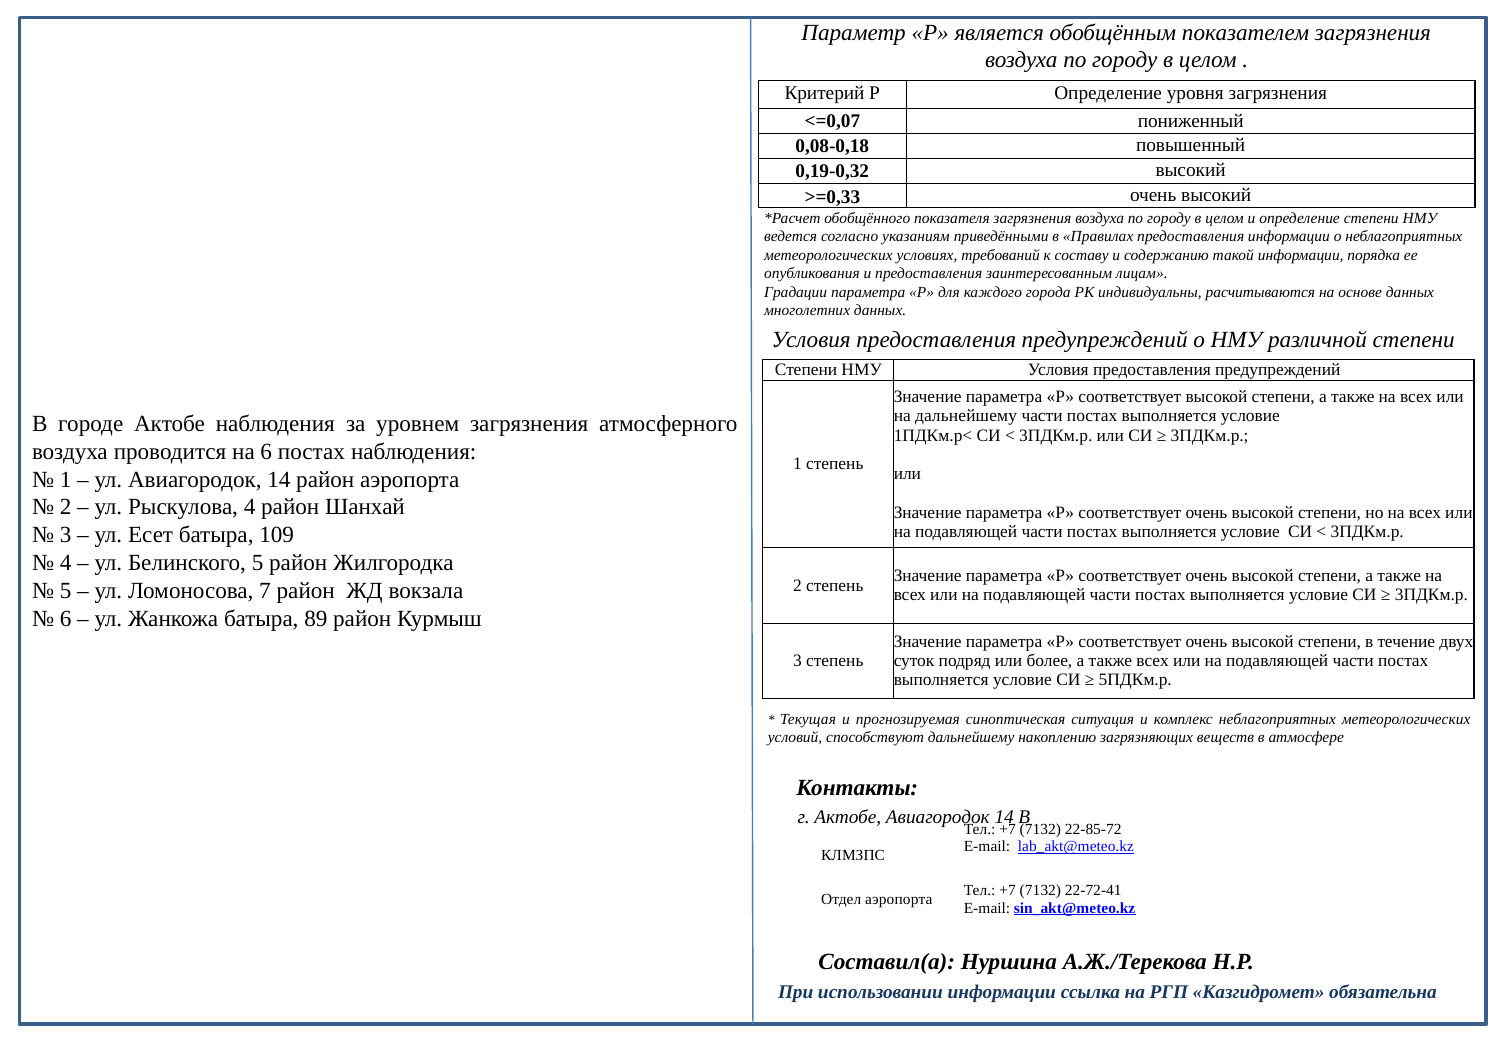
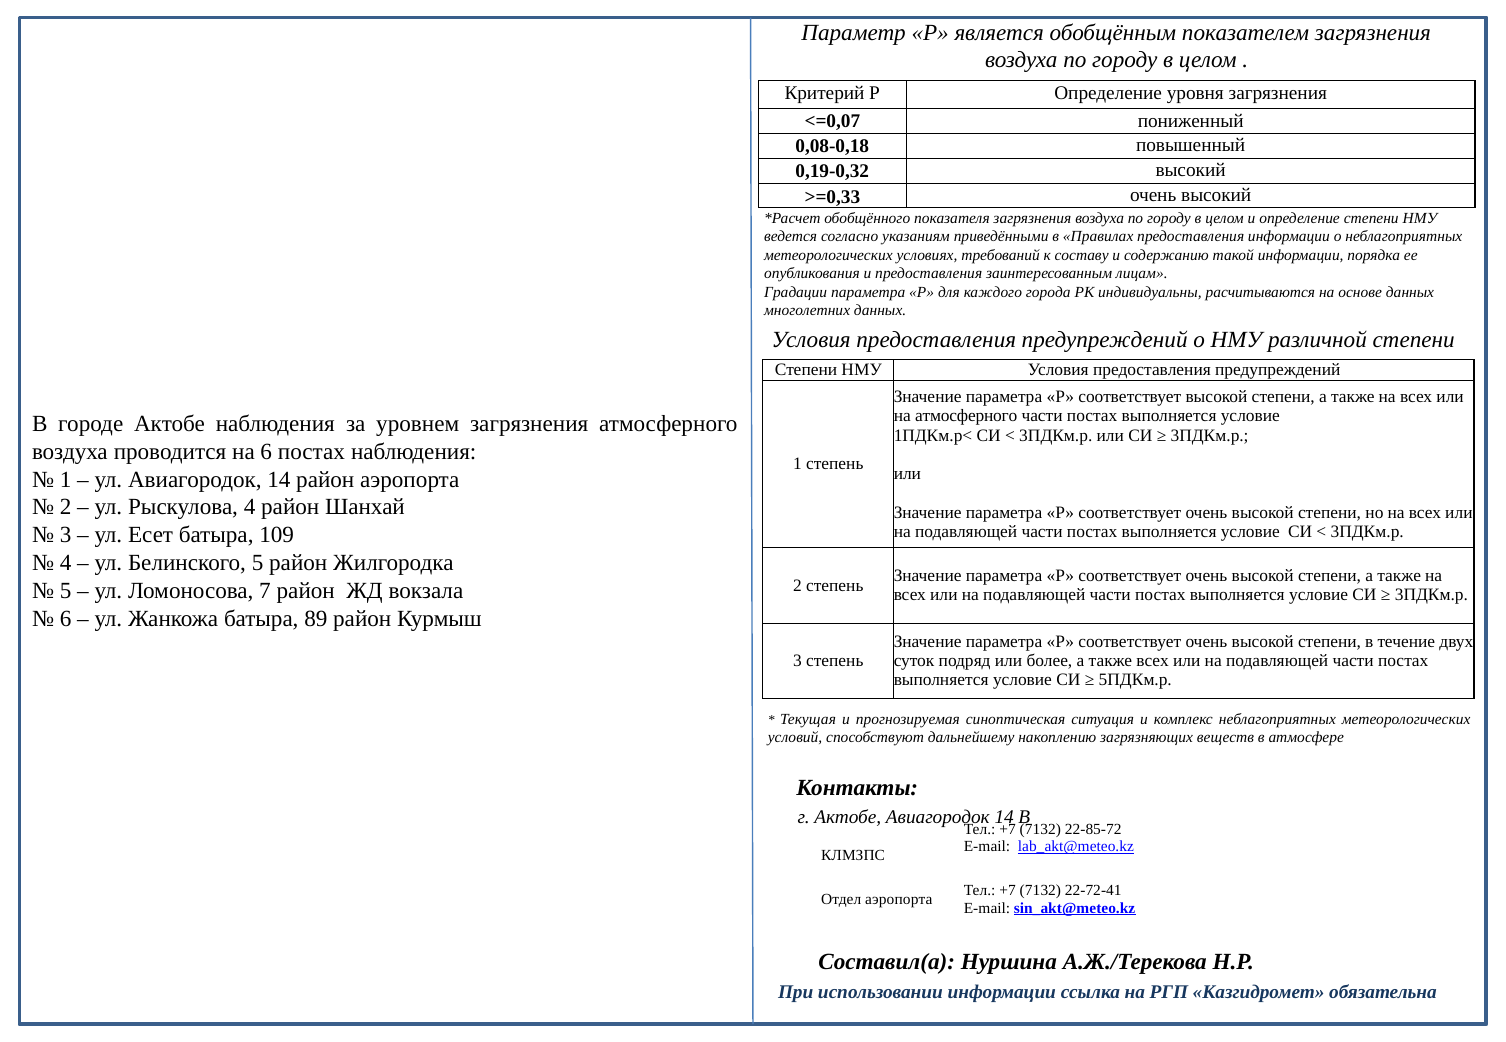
на дальнейшему: дальнейшему -> атмосферного (966, 416)
